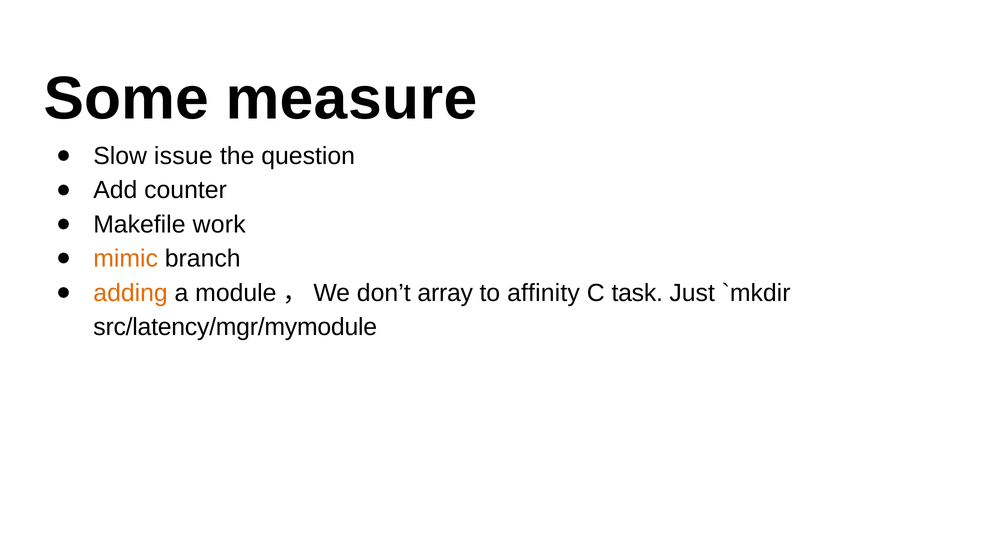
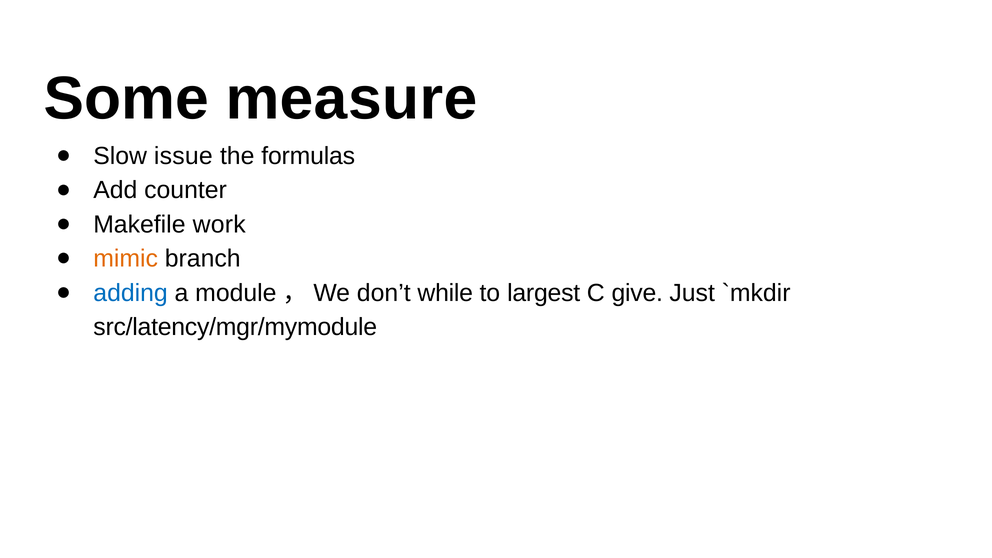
question: question -> formulas (308, 156)
adding colour: orange -> blue (131, 293)
array: array -> while (445, 293)
affinity: affinity -> largest (544, 293)
task: task -> give (637, 293)
